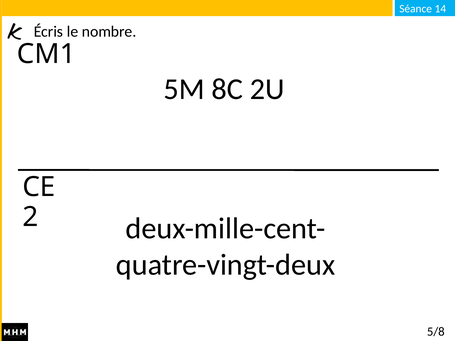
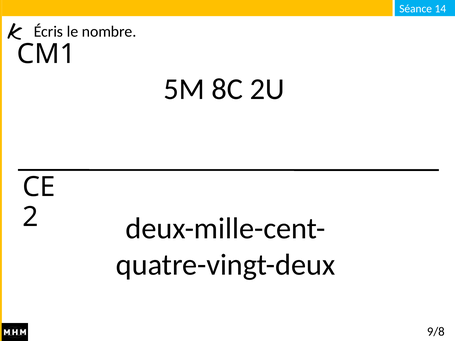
5/8: 5/8 -> 9/8 (436, 332)
